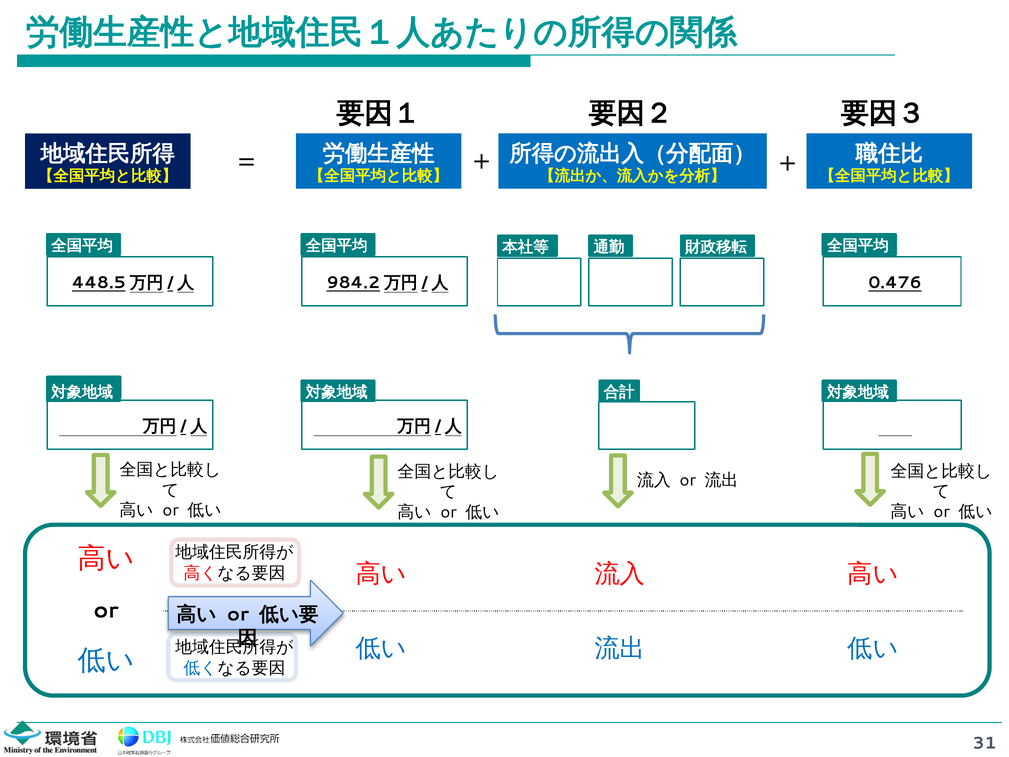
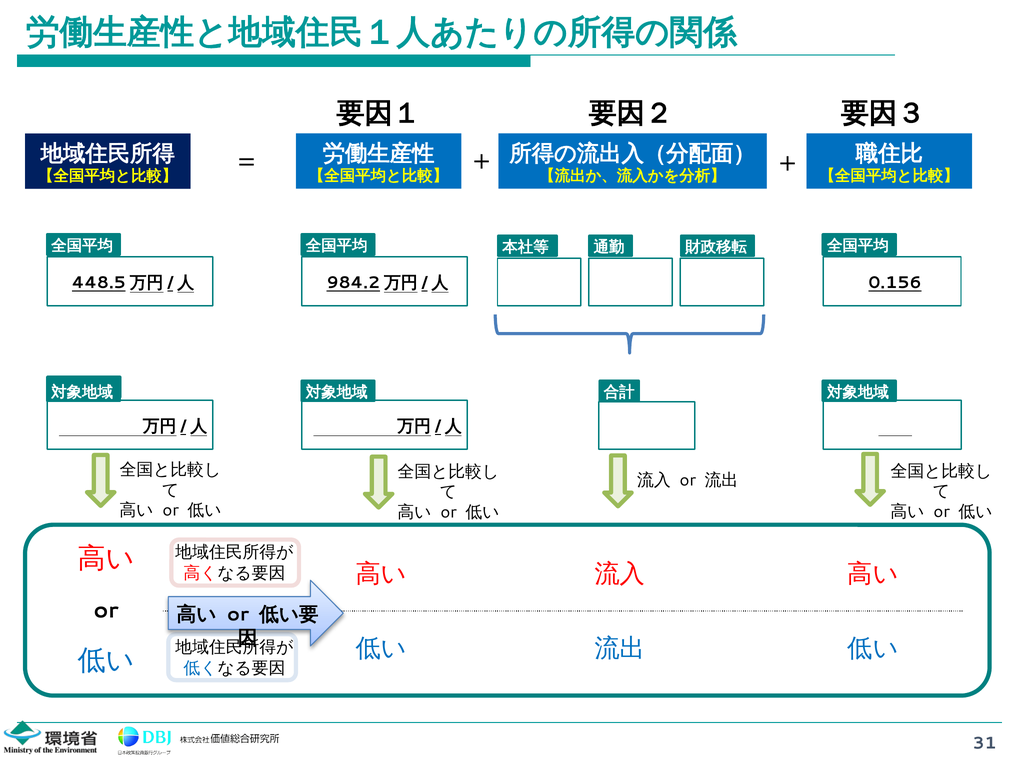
0.476: 0.476 -> 0.156 (895, 282)
